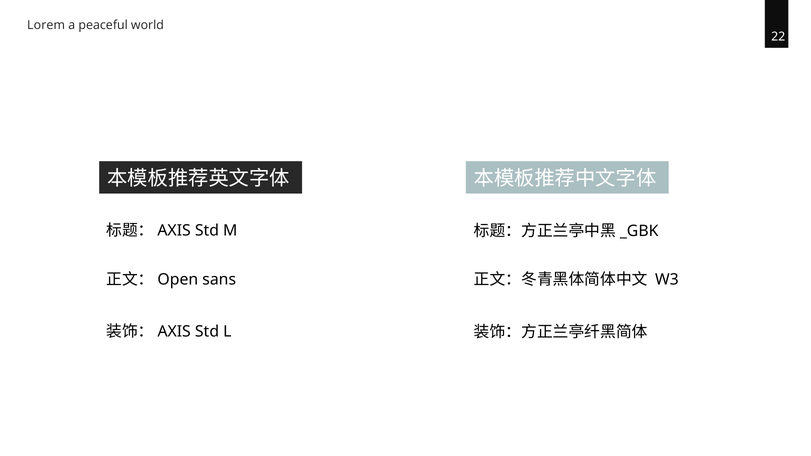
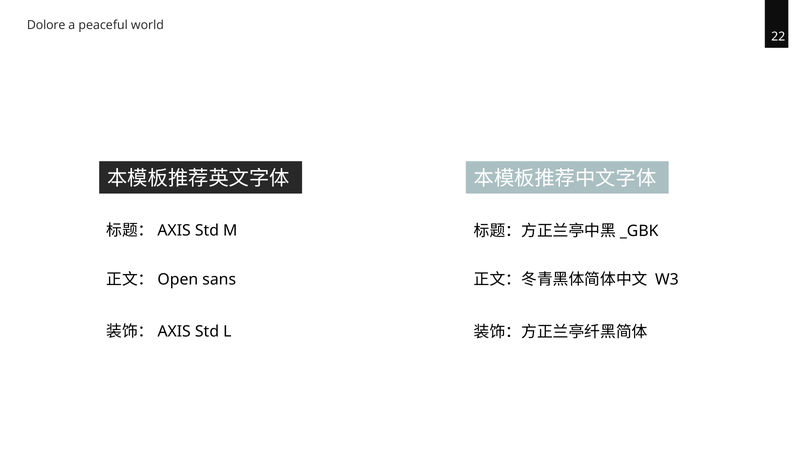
Lorem: Lorem -> Dolore (46, 25)
